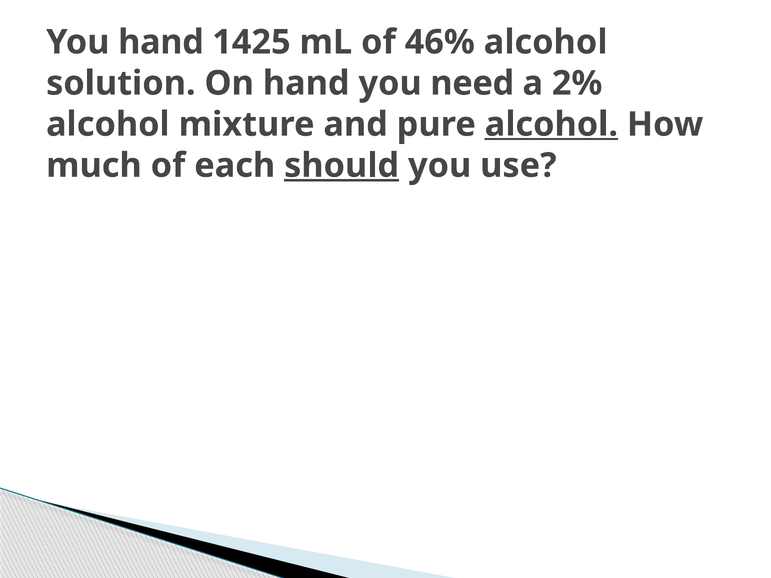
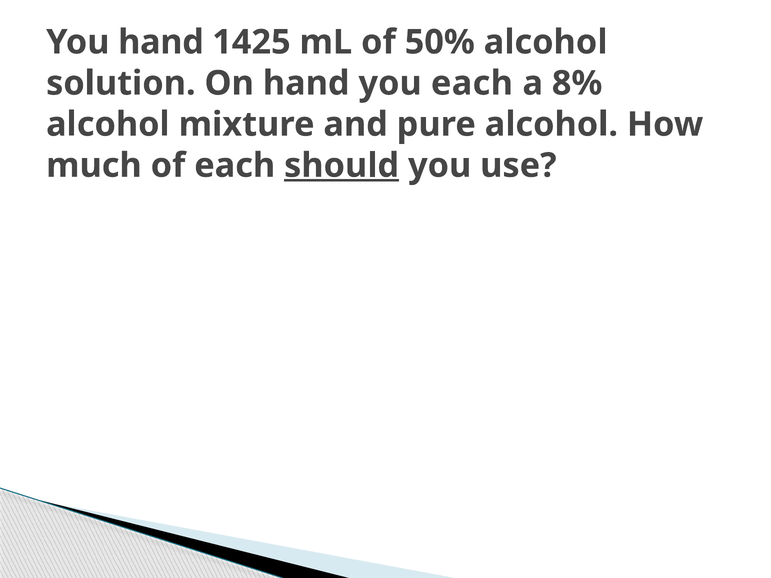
46%: 46% -> 50% (440, 42)
you need: need -> each (472, 83)
2%: 2% -> 8% (577, 83)
alcohol underline: present -> none (551, 124)
